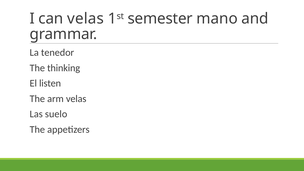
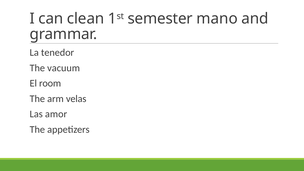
can velas: velas -> clean (86, 19)
thinking: thinking -> vacuum (64, 68)
listen: listen -> room (50, 83)
suelo: suelo -> amor (56, 114)
